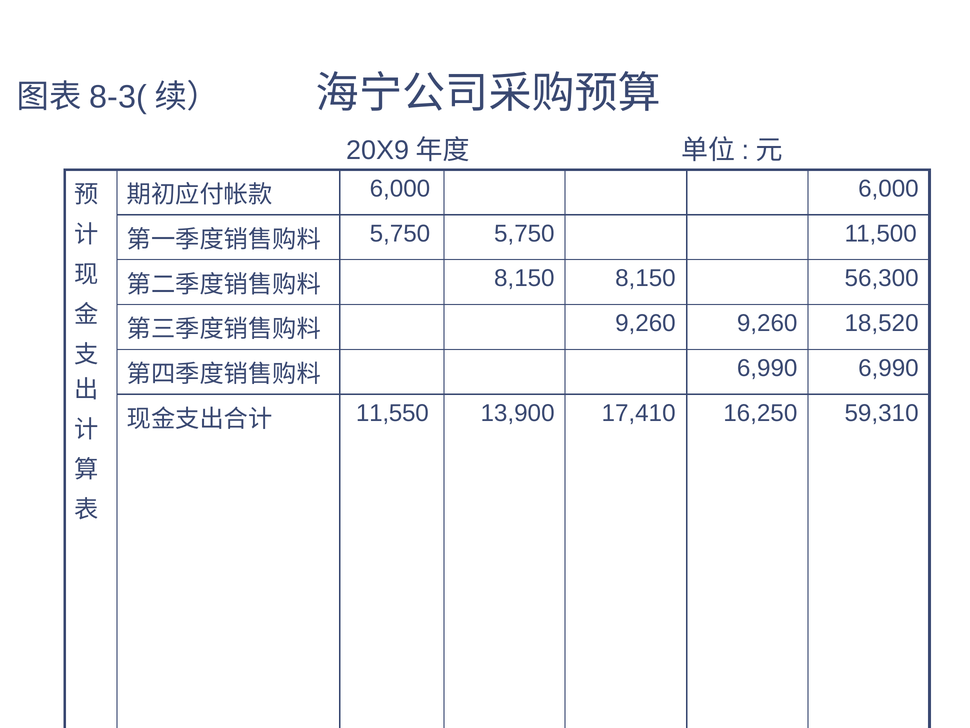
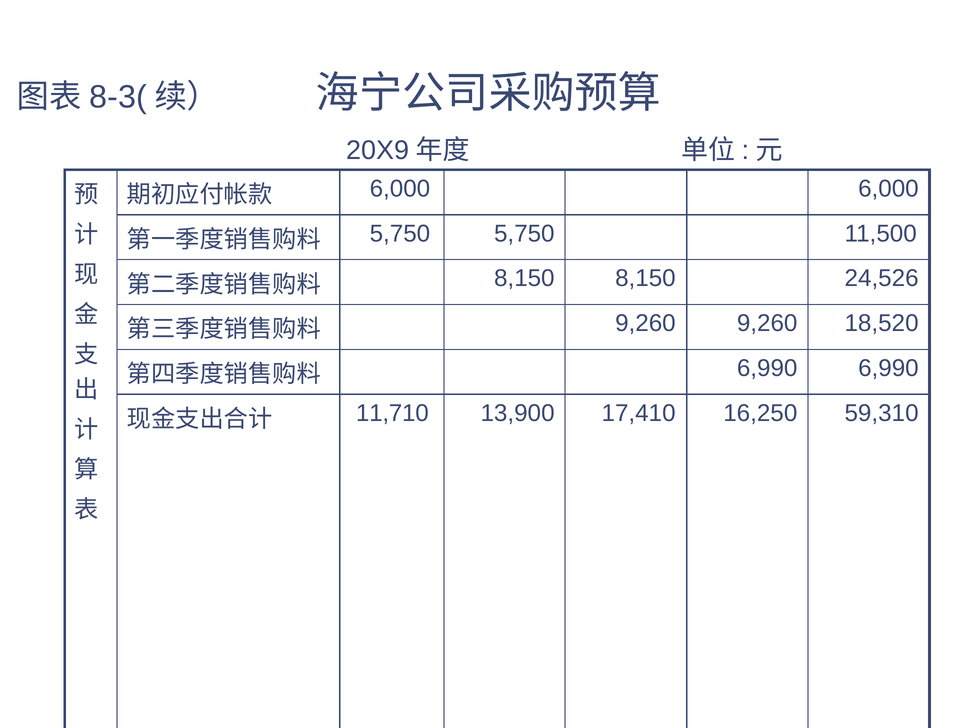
56,300: 56,300 -> 24,526 (882, 278)
11,550: 11,550 -> 11,710 (392, 413)
